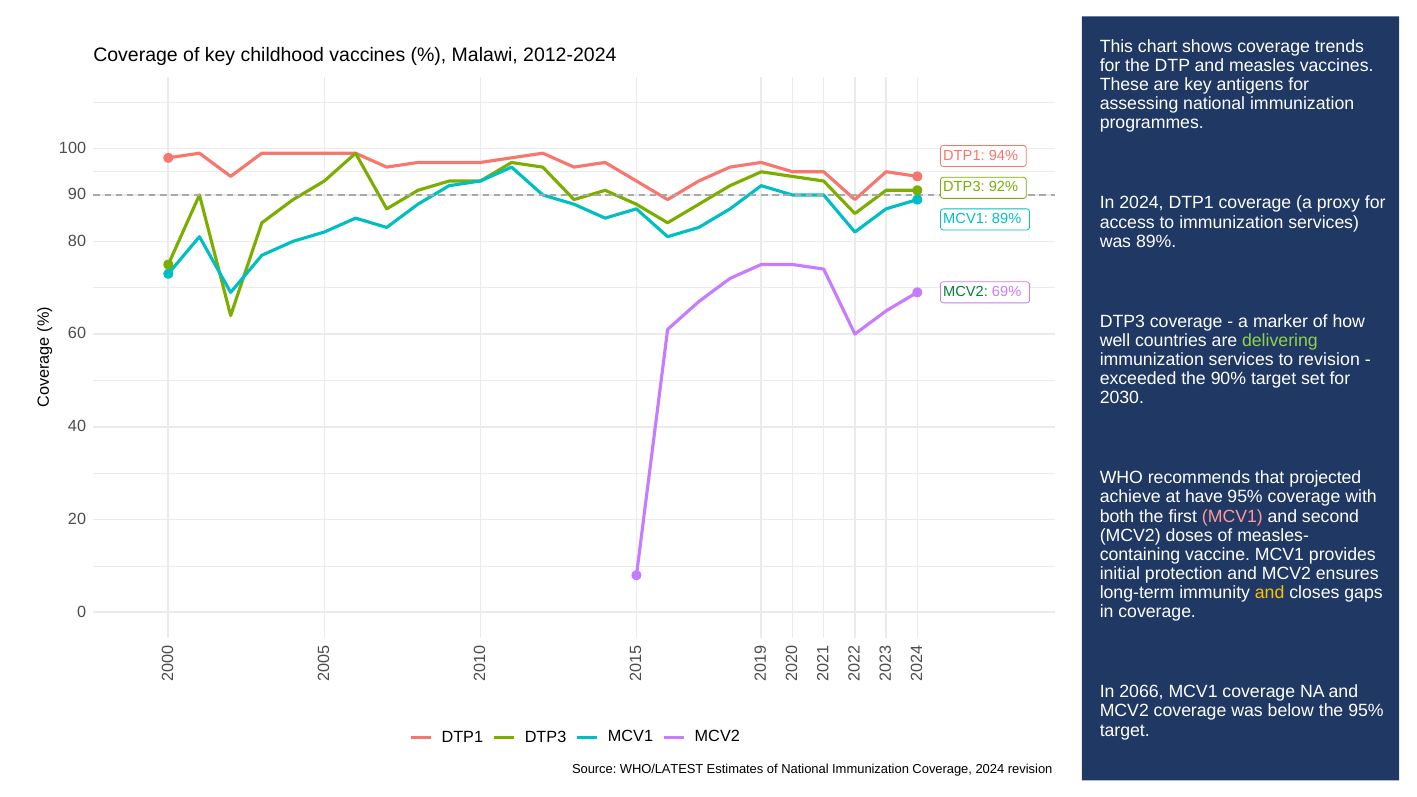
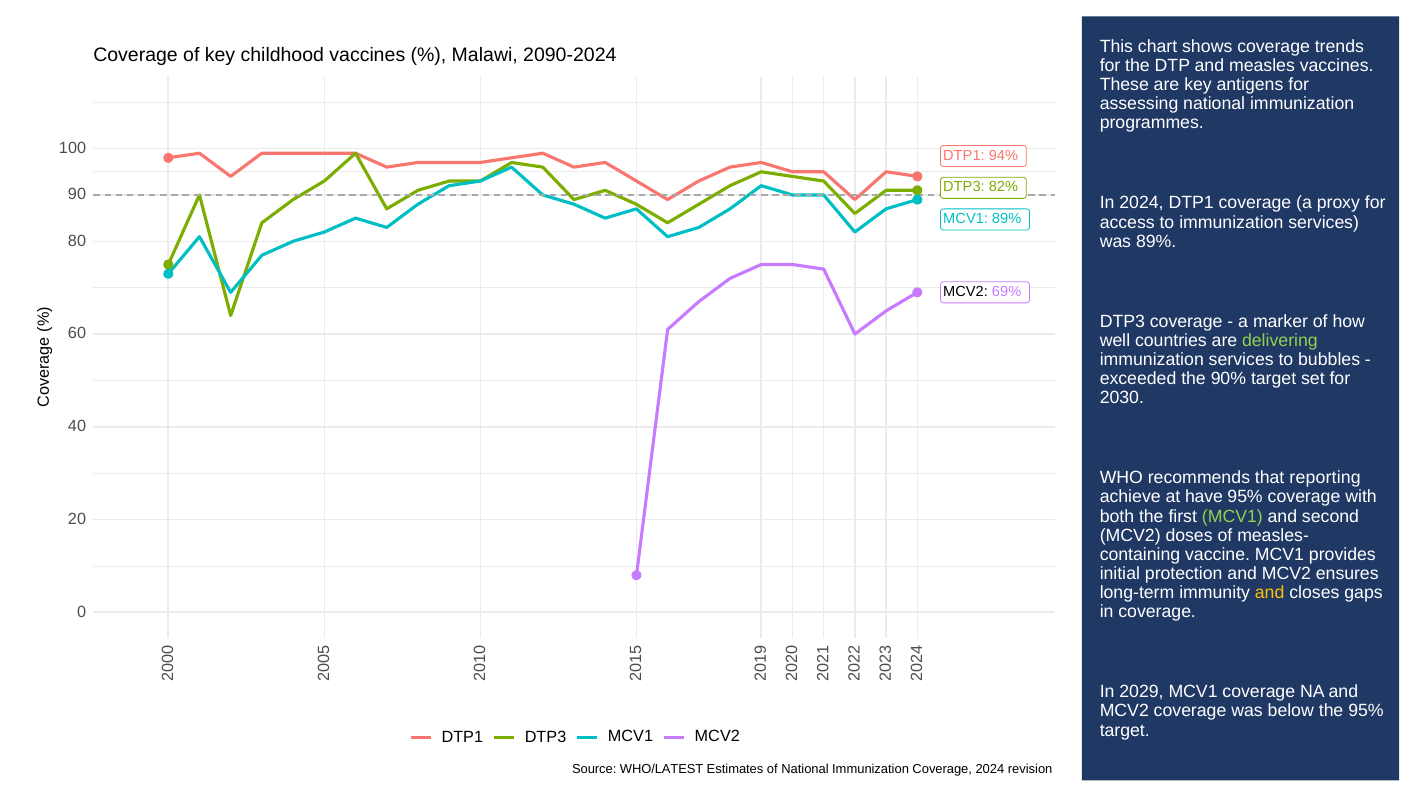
2012-2024: 2012-2024 -> 2090-2024 (570, 55)
92%: 92% -> 82% (1003, 187)
MCV2 colour: green -> black (966, 292)
to revision: revision -> bubbles (1329, 360)
projected: projected -> reporting (1325, 478)
MCV1 colour: pink -> light green (1232, 516)
2066: 2066 -> 2029 (1141, 692)
